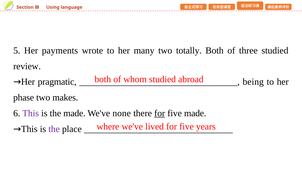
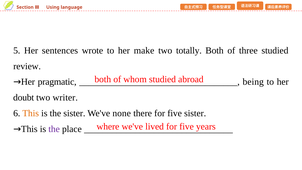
payments: payments -> sentences (60, 51)
many: many -> make (144, 51)
phase: phase -> doubt (24, 97)
makes: makes -> writer (65, 97)
This colour: purple -> orange (31, 113)
the made: made -> sister (74, 113)
for underline: present -> none (160, 113)
five made: made -> sister (195, 113)
